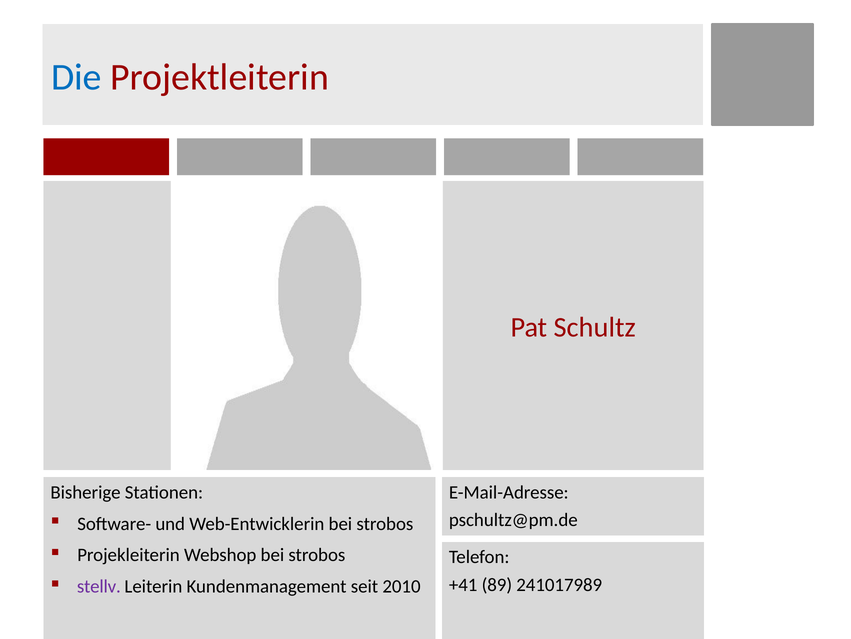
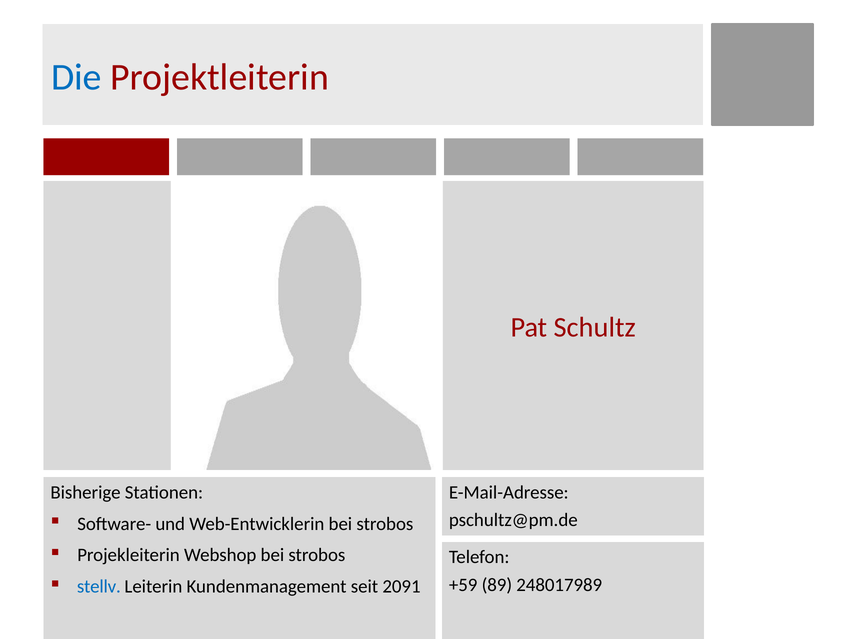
stellv colour: purple -> blue (99, 586)
2010: 2010 -> 2091 (401, 586)
+41: +41 -> +59 (463, 584)
241017989: 241017989 -> 248017989 (559, 584)
